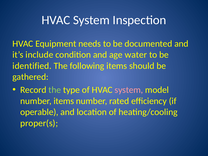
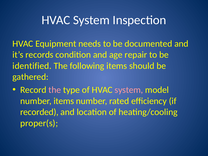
include: include -> records (39, 55)
water: water -> repair (136, 55)
the colour: light green -> pink (55, 90)
operable: operable -> recorded (39, 112)
